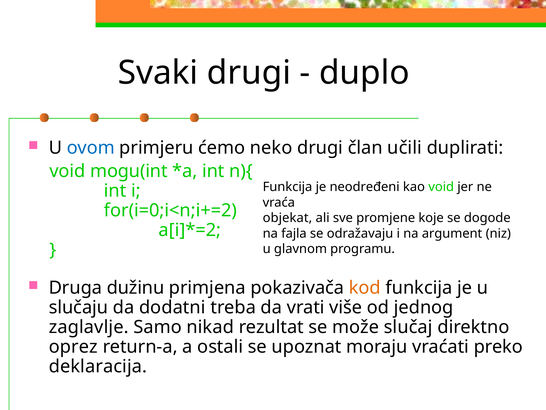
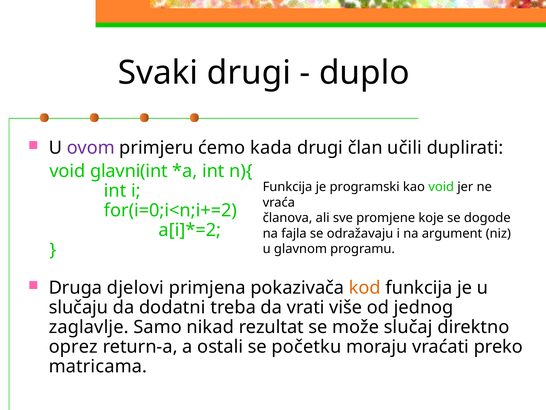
ovom colour: blue -> purple (91, 148)
neko: neko -> kada (271, 148)
mogu(int: mogu(int -> glavni(int (129, 171)
neodređeni: neodređeni -> programski (365, 187)
objekat: objekat -> članova (288, 218)
dužinu: dužinu -> djelovi (135, 287)
upoznat: upoznat -> početku (306, 346)
deklaracija: deklaracija -> matricama (98, 366)
